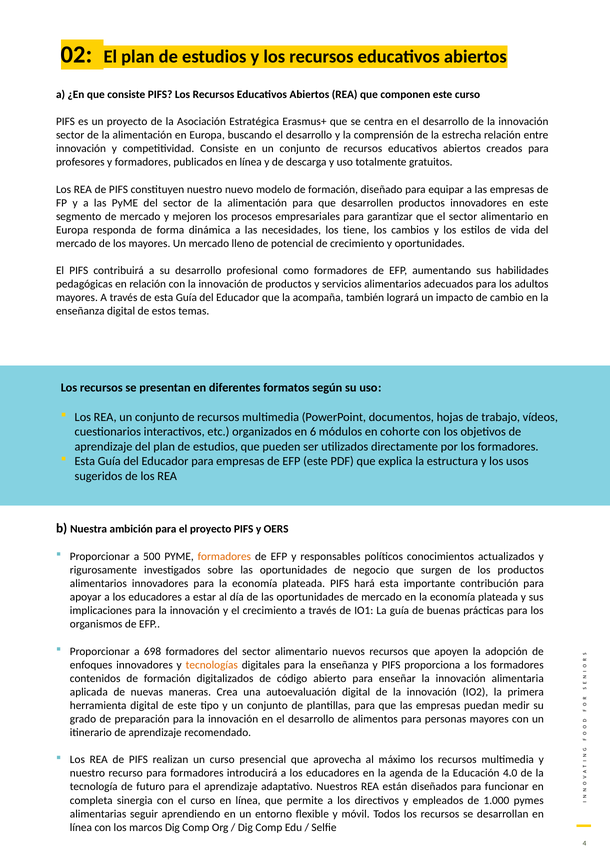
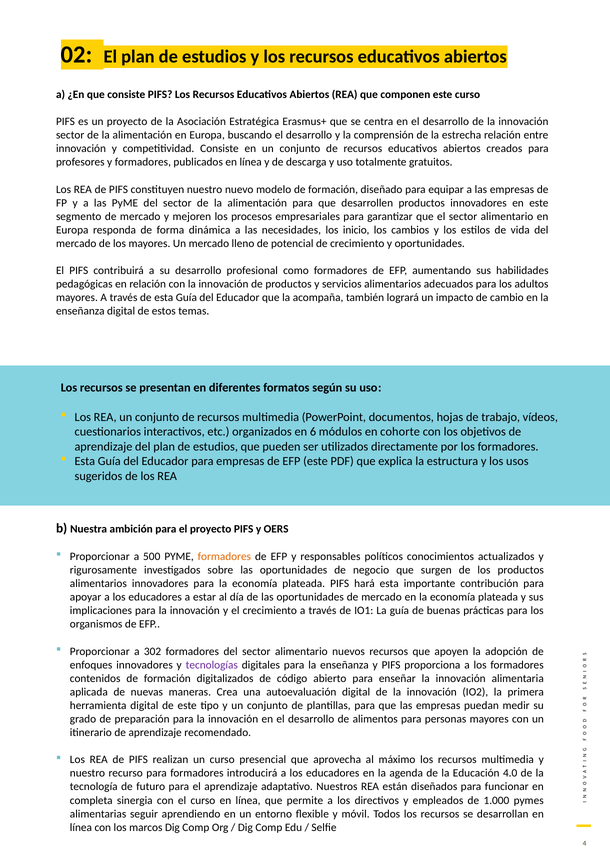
tiene: tiene -> inicio (356, 230)
698: 698 -> 302 (153, 651)
tecnologías colour: orange -> purple (212, 665)
